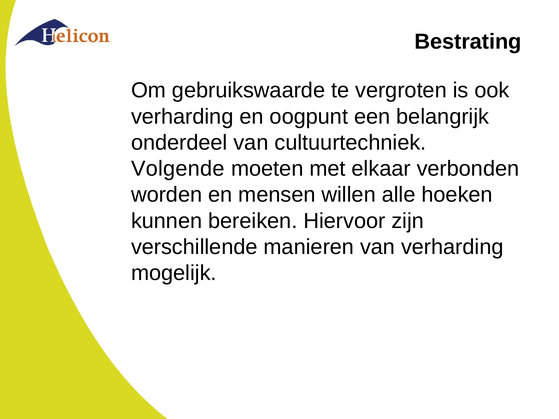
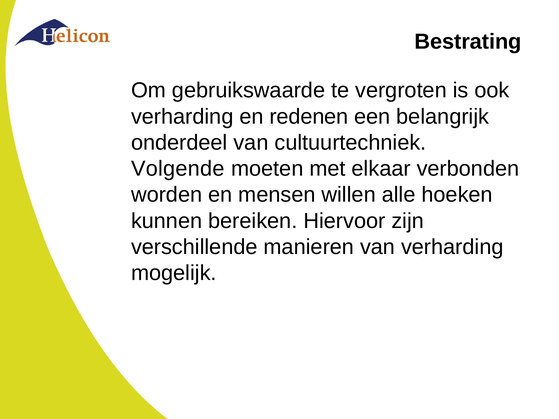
oogpunt: oogpunt -> redenen (309, 117)
